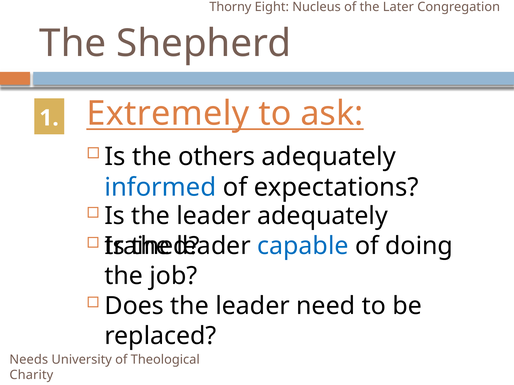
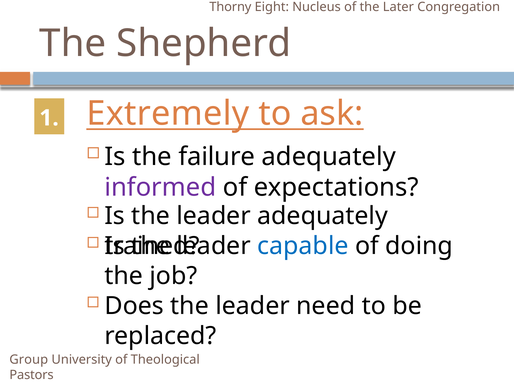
others: others -> failure (217, 157)
informed colour: blue -> purple (160, 188)
Needs: Needs -> Group (29, 360)
Charity: Charity -> Pastors (31, 375)
